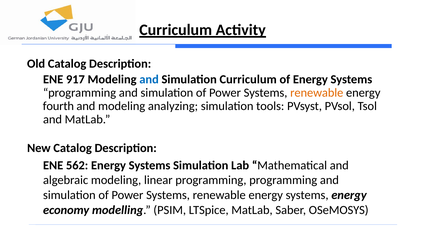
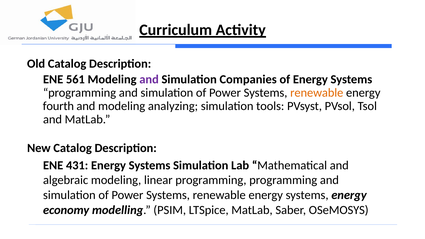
917: 917 -> 561 (75, 79)
and colour: blue -> purple (149, 79)
Simulation Curriculum: Curriculum -> Companies (248, 79)
562: 562 -> 431 (77, 165)
